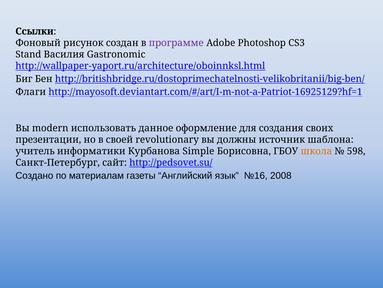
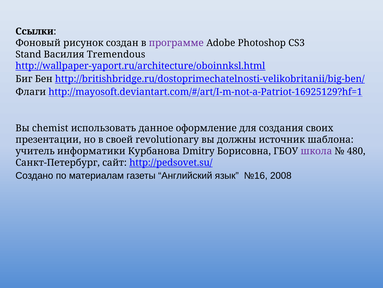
Gastronomic: Gastronomic -> Tremendous (116, 54)
modern: modern -> chemist (50, 128)
Simple: Simple -> Dmitry (198, 151)
школа colour: orange -> purple (316, 151)
598: 598 -> 480 (356, 151)
